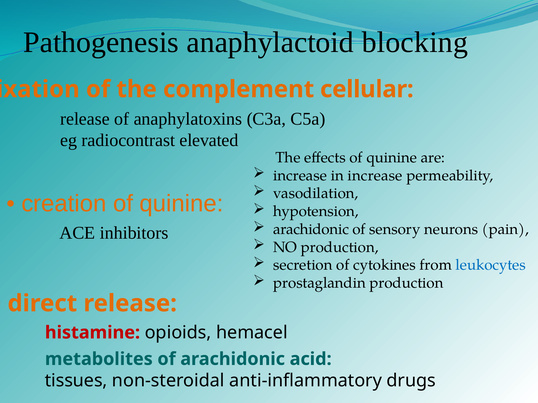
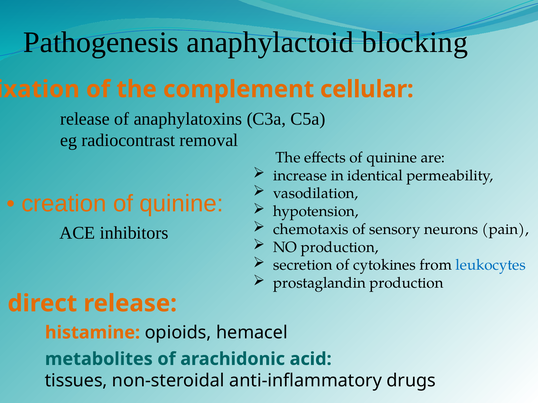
elevated: elevated -> removal (209, 141)
in increase: increase -> identical (375, 176)
arachidonic: arachidonic -> chemotaxis (311, 229)
histamine colour: red -> orange (92, 333)
